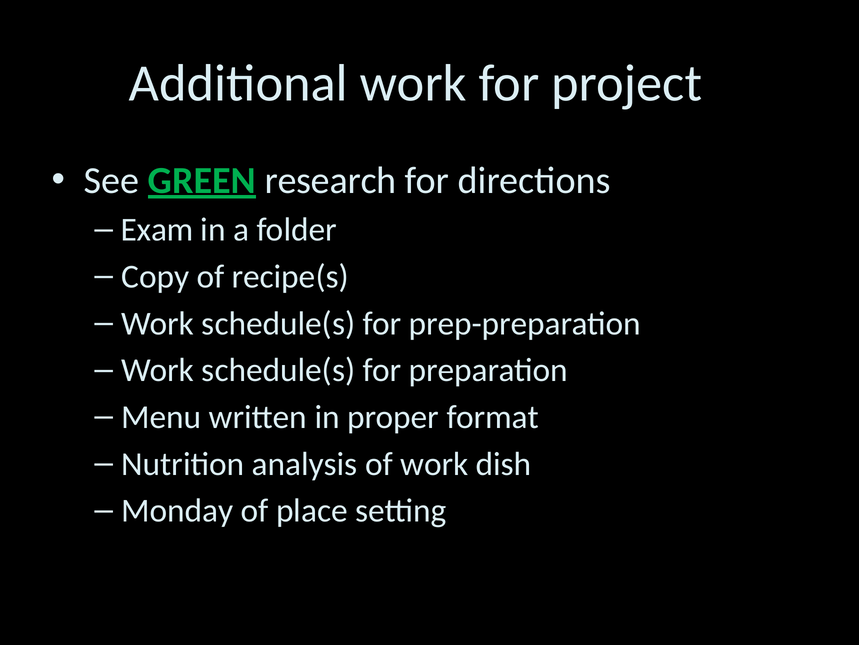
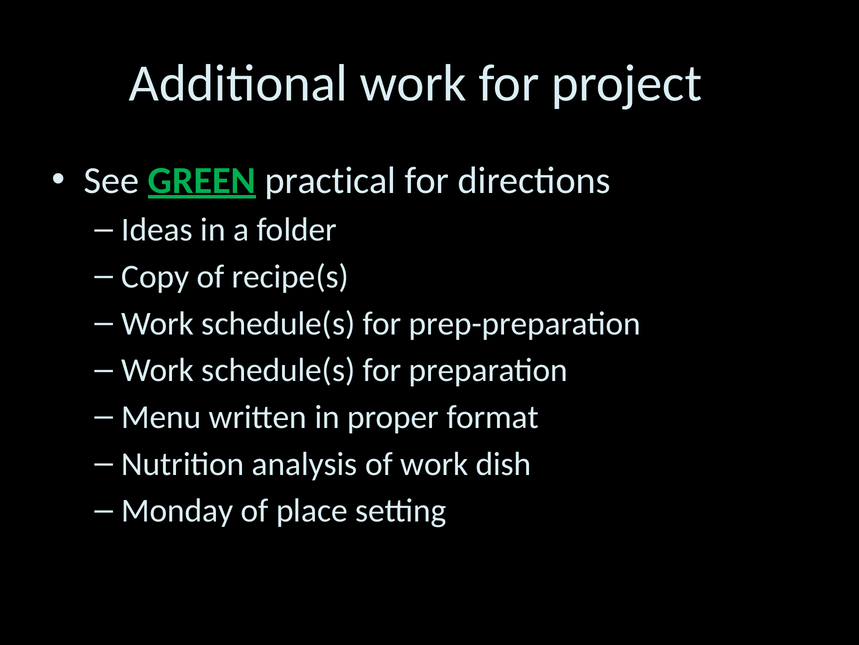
research: research -> practical (330, 180)
Exam: Exam -> Ideas (157, 230)
